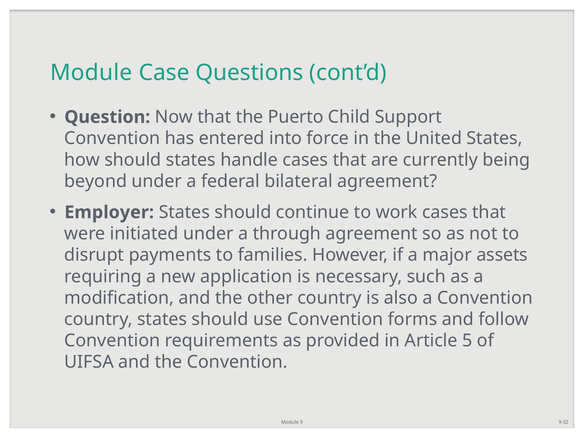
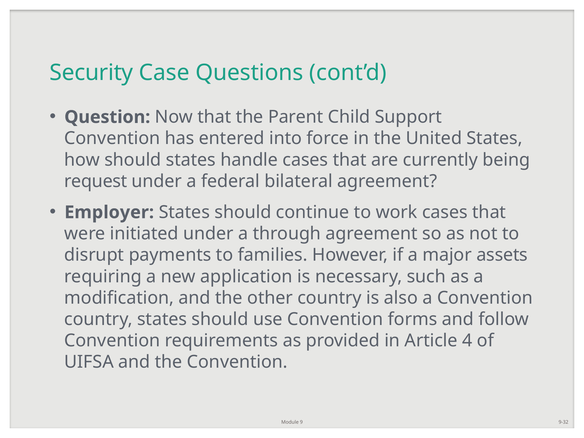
Module: Module -> Security (91, 73)
Puerto: Puerto -> Parent (296, 117)
beyond: beyond -> request (96, 181)
5: 5 -> 4 (467, 341)
